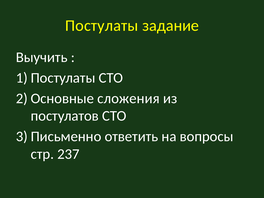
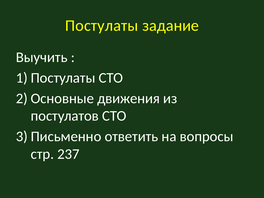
сложения: сложения -> движения (129, 98)
